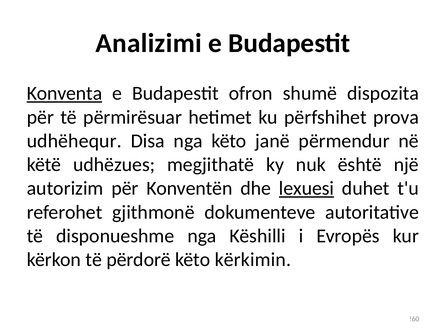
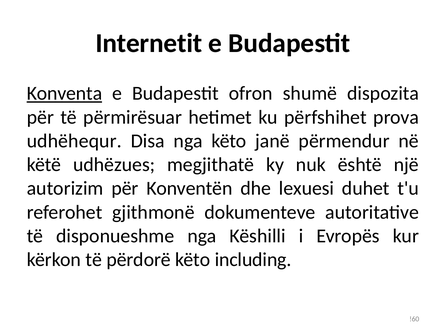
Analizimi: Analizimi -> Internetit (149, 43)
lexuesi underline: present -> none (307, 189)
kërkimin: kërkimin -> including (253, 260)
